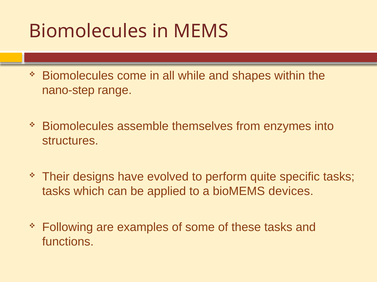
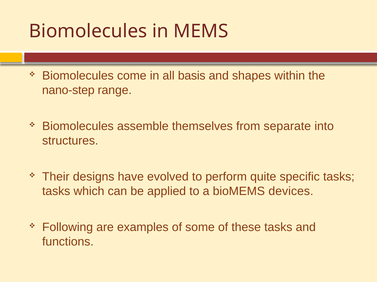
while: while -> basis (192, 76)
enzymes: enzymes -> separate (287, 127)
